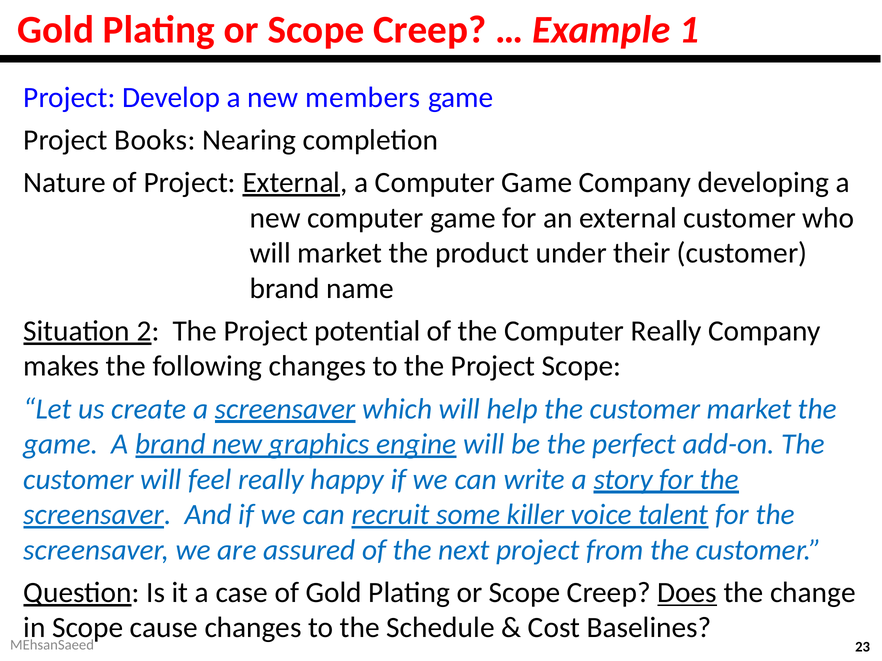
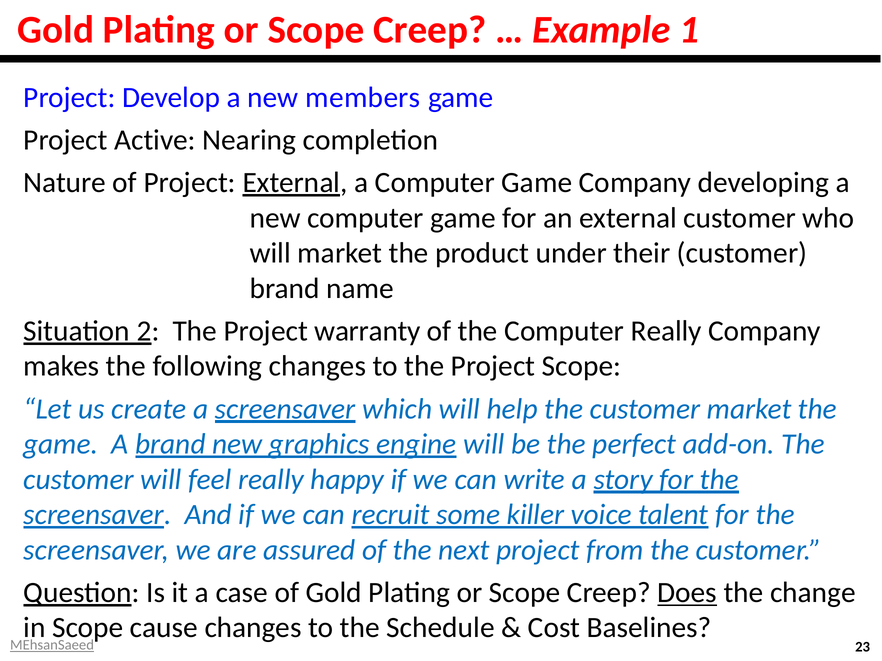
Books: Books -> Active (155, 140)
potential: potential -> warranty (367, 331)
MEhsanSaeed underline: none -> present (52, 646)
